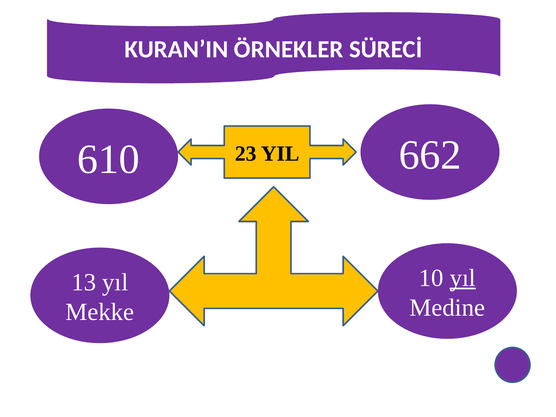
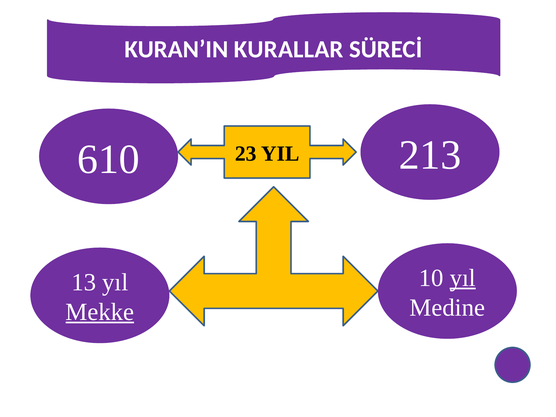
ÖRNEKLER: ÖRNEKLER -> KURALLAR (289, 50)
662: 662 -> 213 (430, 155)
Mekke underline: none -> present (100, 312)
